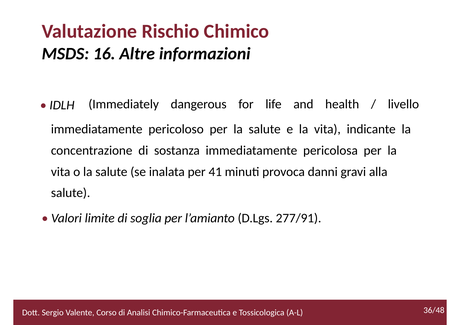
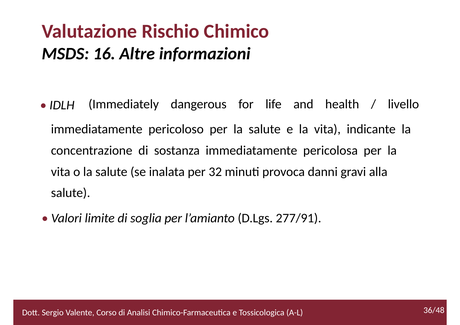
41: 41 -> 32 (215, 172)
